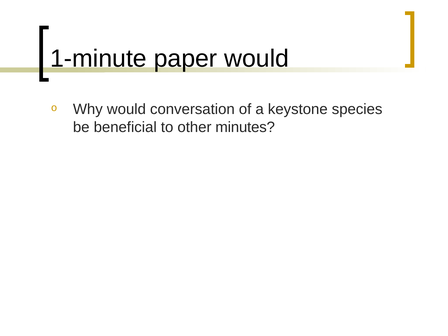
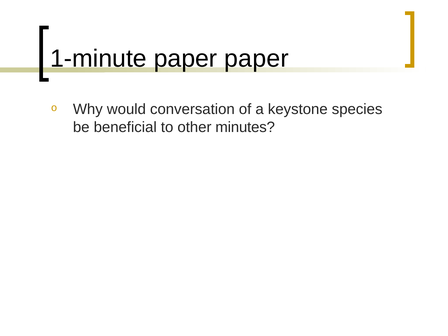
paper would: would -> paper (257, 59)
